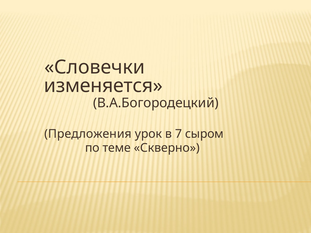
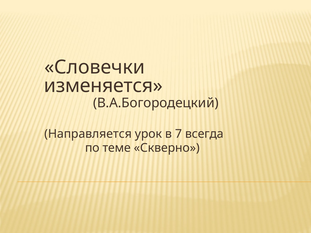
Предложения: Предложения -> Направляется (88, 134)
сыром: сыром -> всегда (204, 134)
